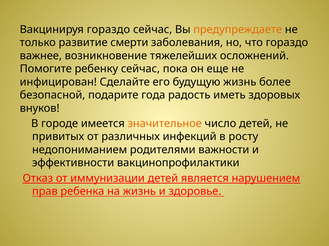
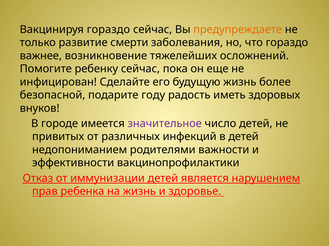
года: года -> году (153, 95)
значительное colour: orange -> purple (165, 124)
в росту: росту -> детей (243, 137)
